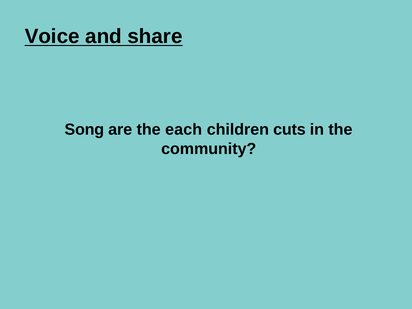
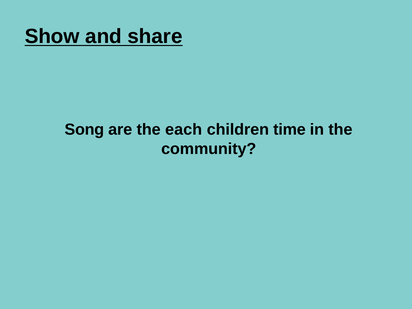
Voice: Voice -> Show (52, 36)
cuts: cuts -> time (289, 130)
